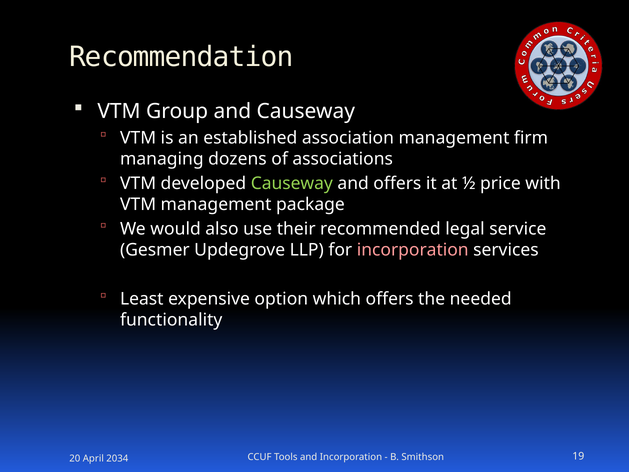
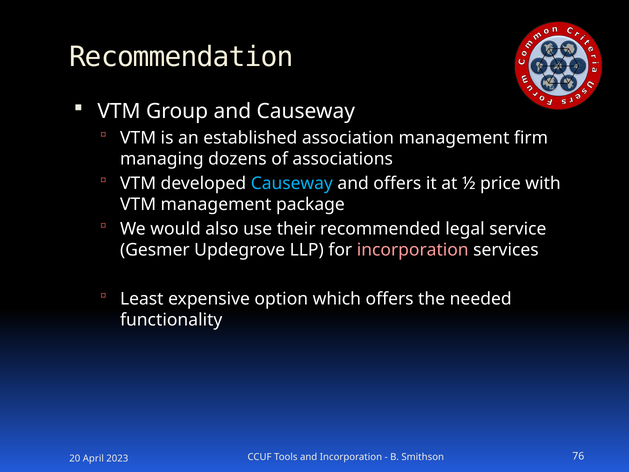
Causeway colour: light green -> light blue (292, 183)
19: 19 -> 76 (578, 456)
2034: 2034 -> 2023 (117, 458)
